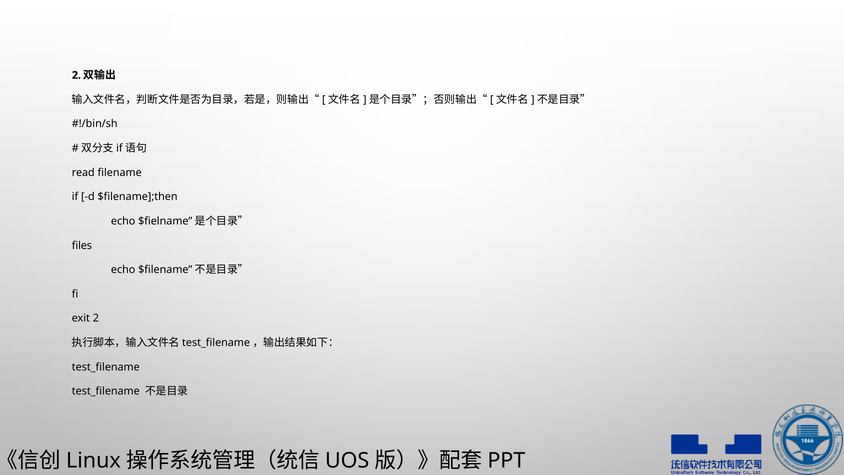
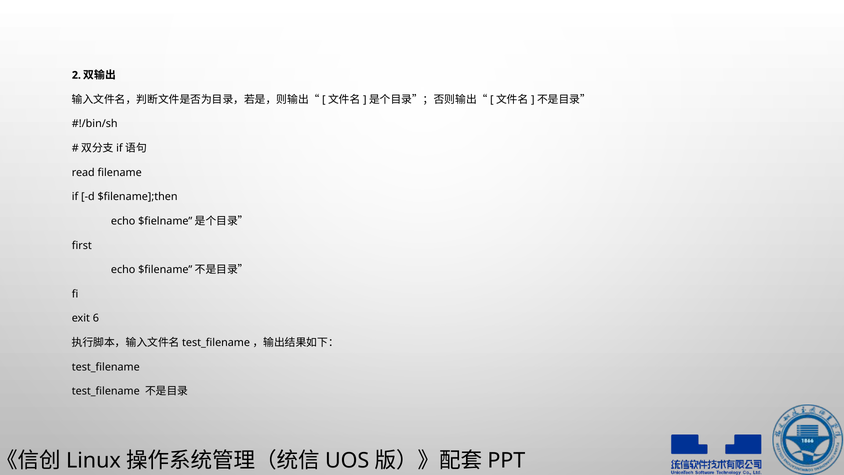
files: files -> first (82, 245)
2: 2 -> 6 (96, 318)
